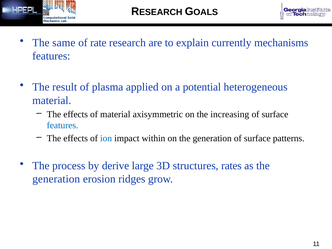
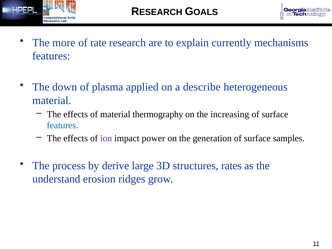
same: same -> more (64, 43)
result: result -> down (65, 87)
potential: potential -> describe (202, 87)
axisymmetric: axisymmetric -> thermography (158, 114)
ion colour: blue -> purple (106, 138)
within: within -> power (153, 138)
patterns: patterns -> samples (289, 138)
generation: generation -> understand (56, 179)
